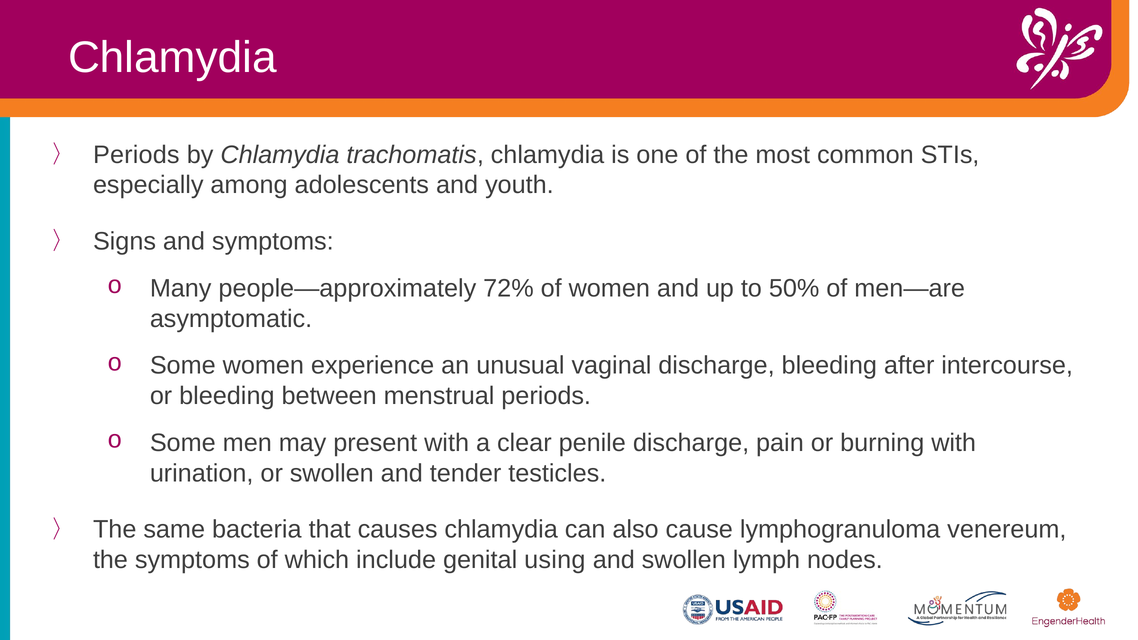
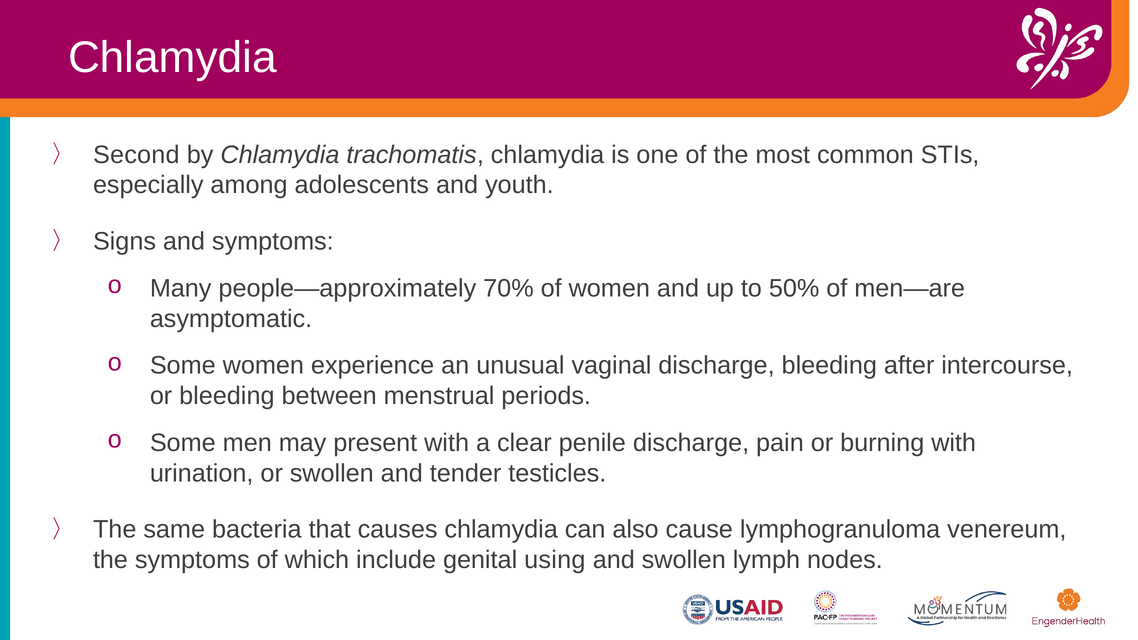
Periods: Periods -> Second (136, 155)
72%: 72% -> 70% (508, 288)
